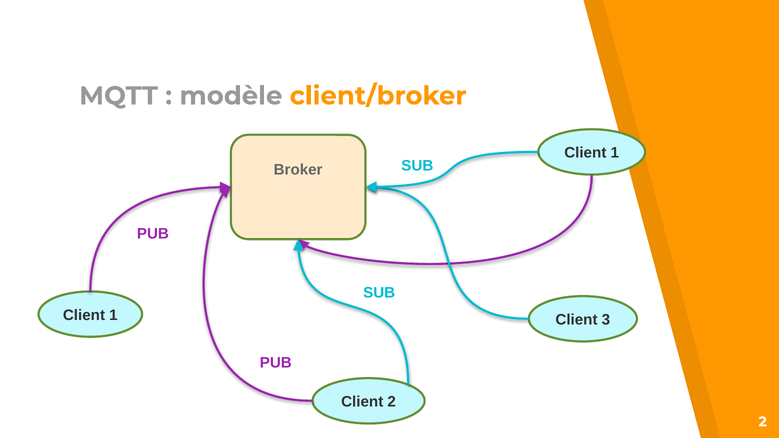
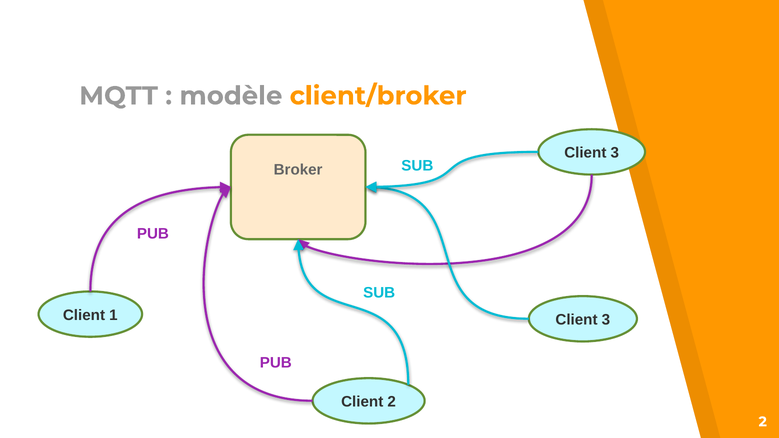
1: 1 -> 3 (615, 153)
